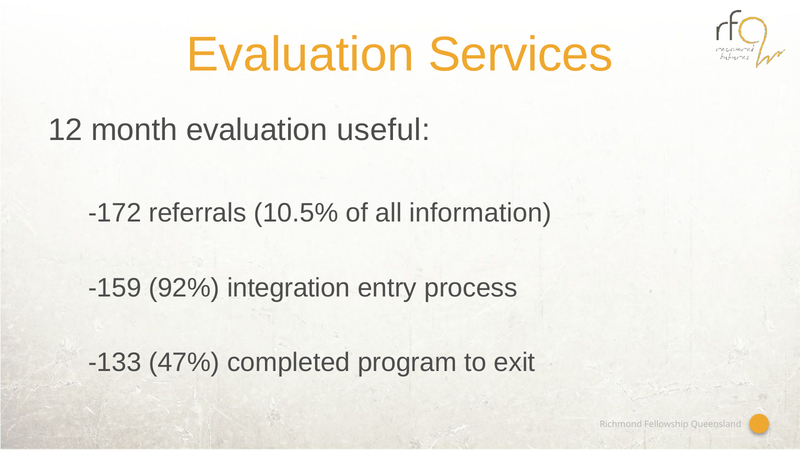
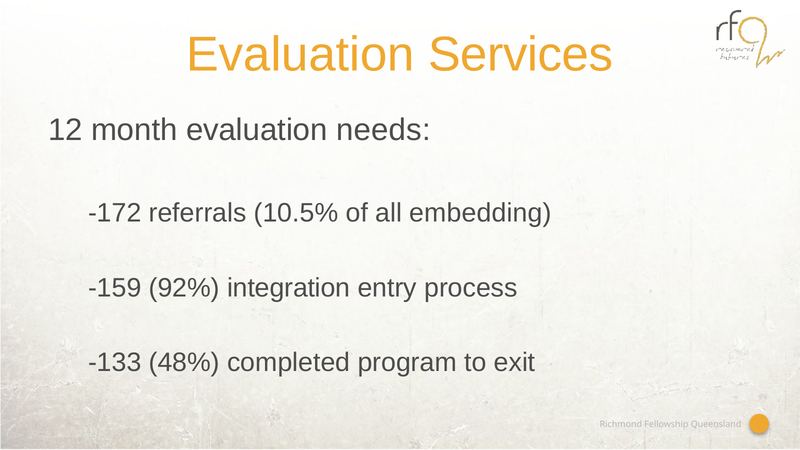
useful: useful -> needs (383, 130)
information: information -> embedding (480, 213)
47%: 47% -> 48% (184, 362)
